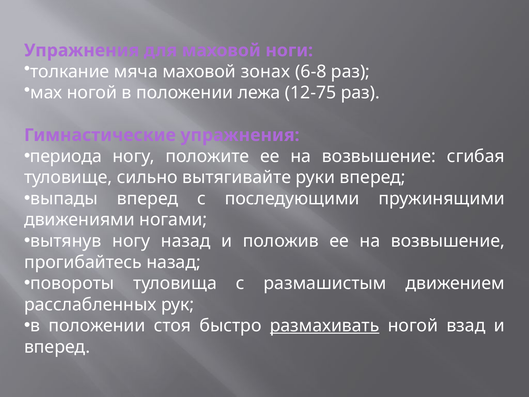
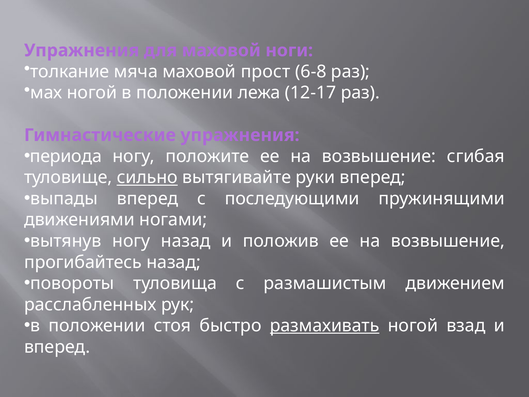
зонах: зонах -> прост (266, 72)
12-75: 12-75 -> 12-17 (311, 93)
сильно underline: none -> present (147, 177)
